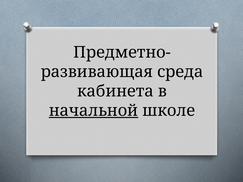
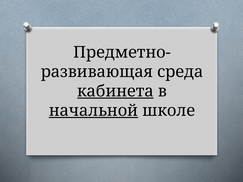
кабинета underline: none -> present (115, 91)
